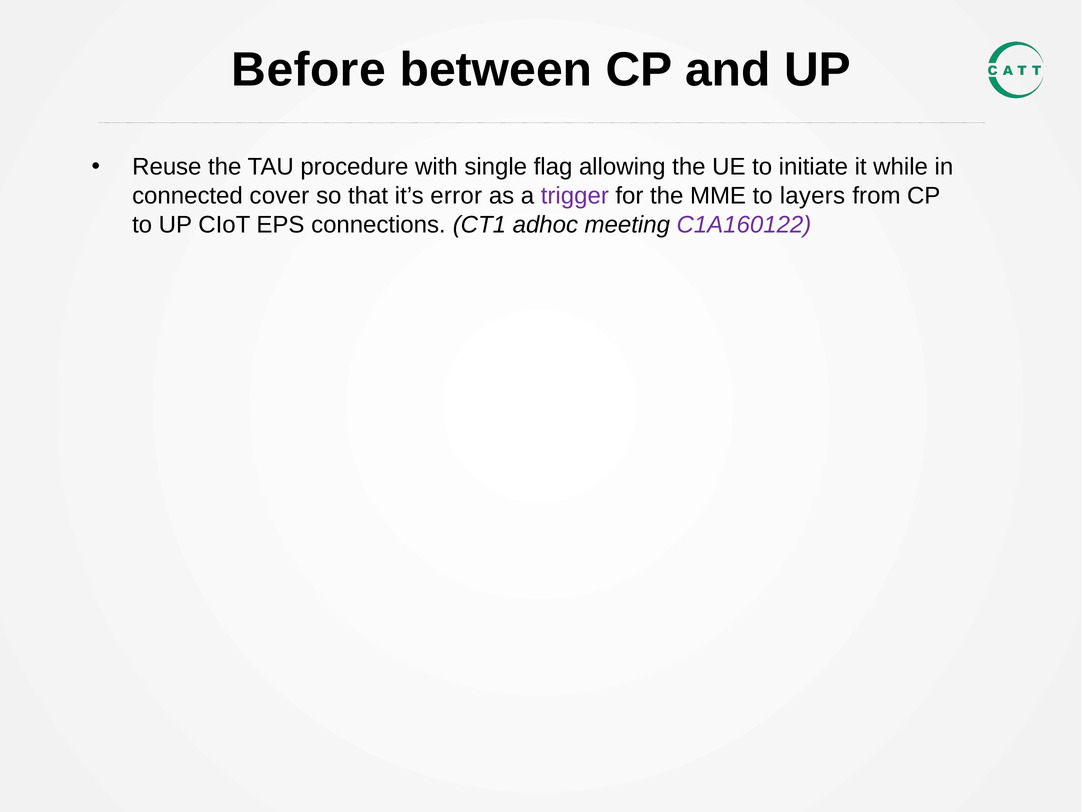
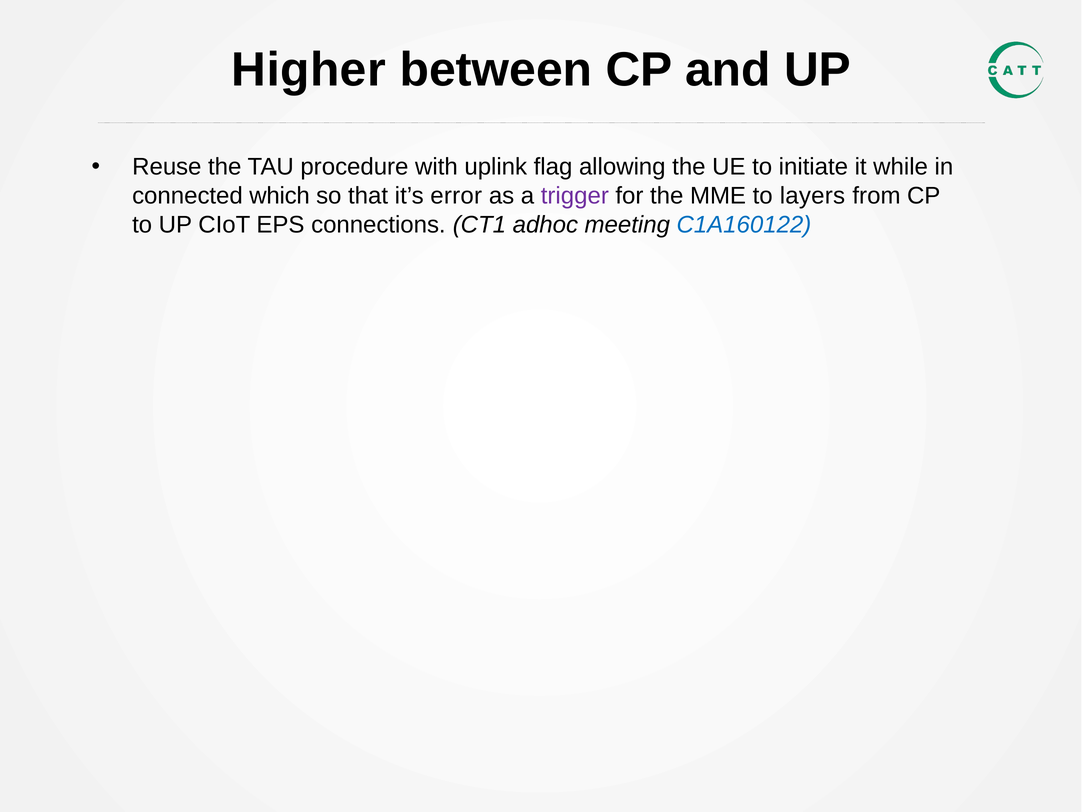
Before: Before -> Higher (309, 70)
single: single -> uplink (496, 167)
cover: cover -> which (280, 196)
C1A160122 colour: purple -> blue (744, 225)
